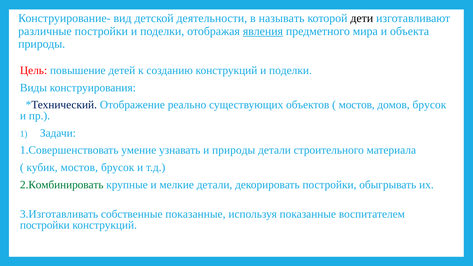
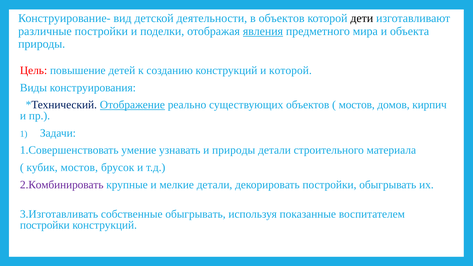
в называть: называть -> объектов (282, 18)
конструкций и поделки: поделки -> которой (290, 70)
Отображение underline: none -> present (132, 105)
домов брусок: брусок -> кирпич (430, 105)
2.Комбинировать colour: green -> purple (62, 185)
собственные показанные: показанные -> обыгрывать (195, 214)
